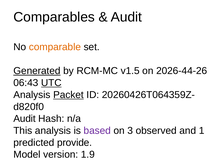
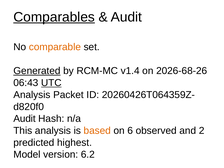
Comparables underline: none -> present (54, 17)
v1.5: v1.5 -> v1.4 (130, 71)
2026-44-26: 2026-44-26 -> 2026-68-26 (182, 71)
Packet underline: present -> none (68, 95)
based colour: purple -> orange (97, 131)
3: 3 -> 6 (130, 131)
1: 1 -> 2 (202, 131)
provide: provide -> highest (75, 143)
1.9: 1.9 -> 6.2 (88, 155)
